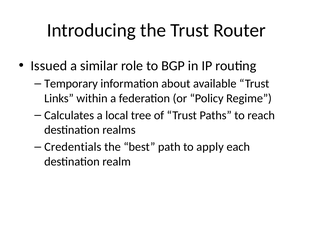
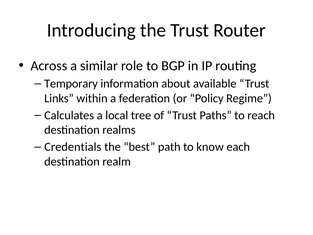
Issued: Issued -> Across (49, 66)
apply: apply -> know (210, 147)
